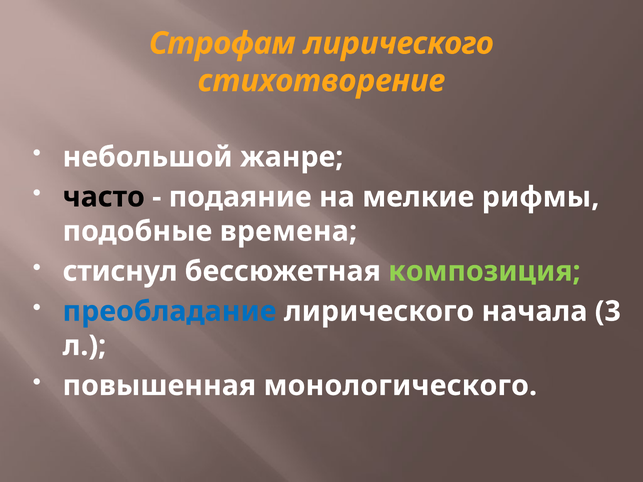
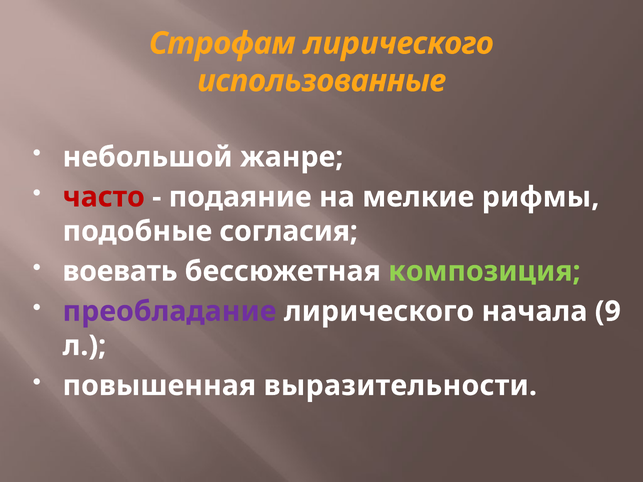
стихотворение: стихотворение -> использованные (322, 81)
часто colour: black -> red (104, 197)
времена: времена -> согласия (289, 231)
стиснул: стиснул -> воевать (120, 271)
преобладание colour: blue -> purple (170, 311)
3: 3 -> 9 (608, 311)
монологического: монологического -> выразительности (400, 386)
